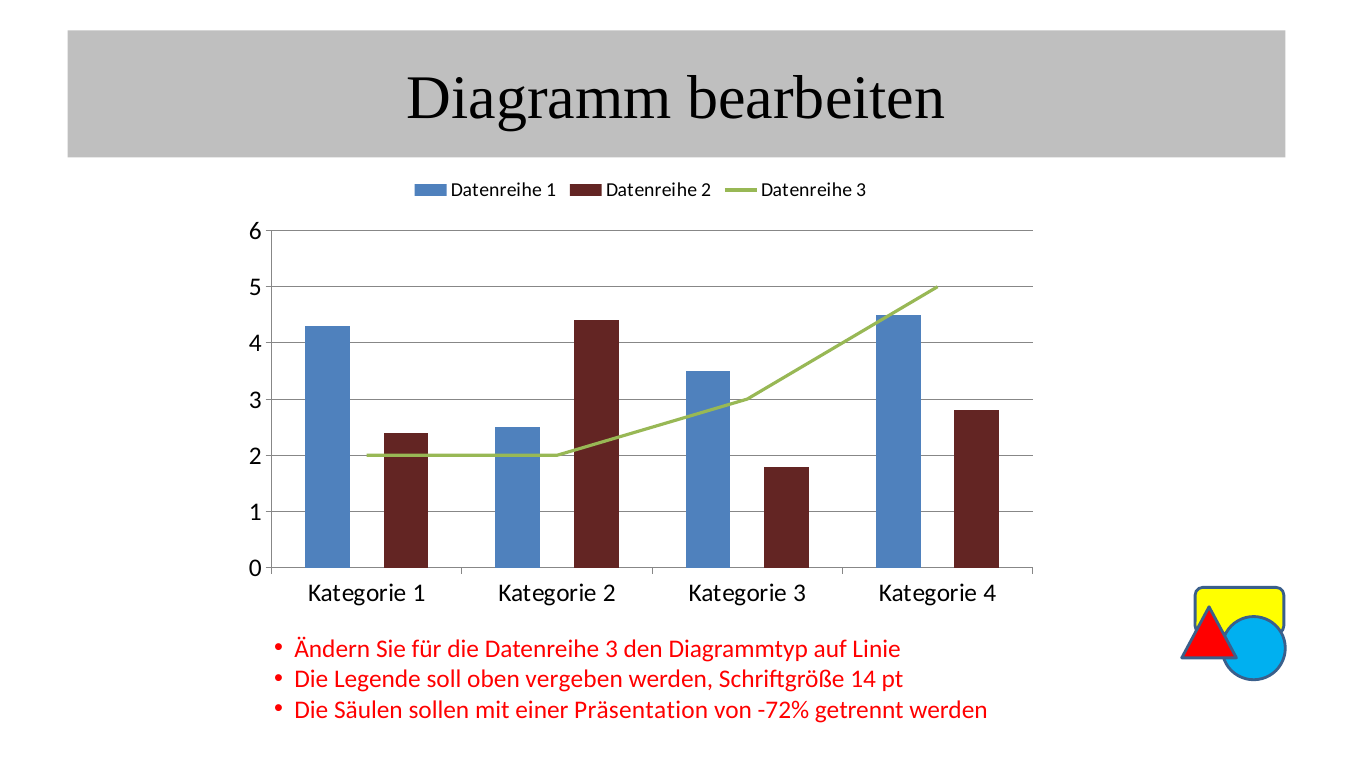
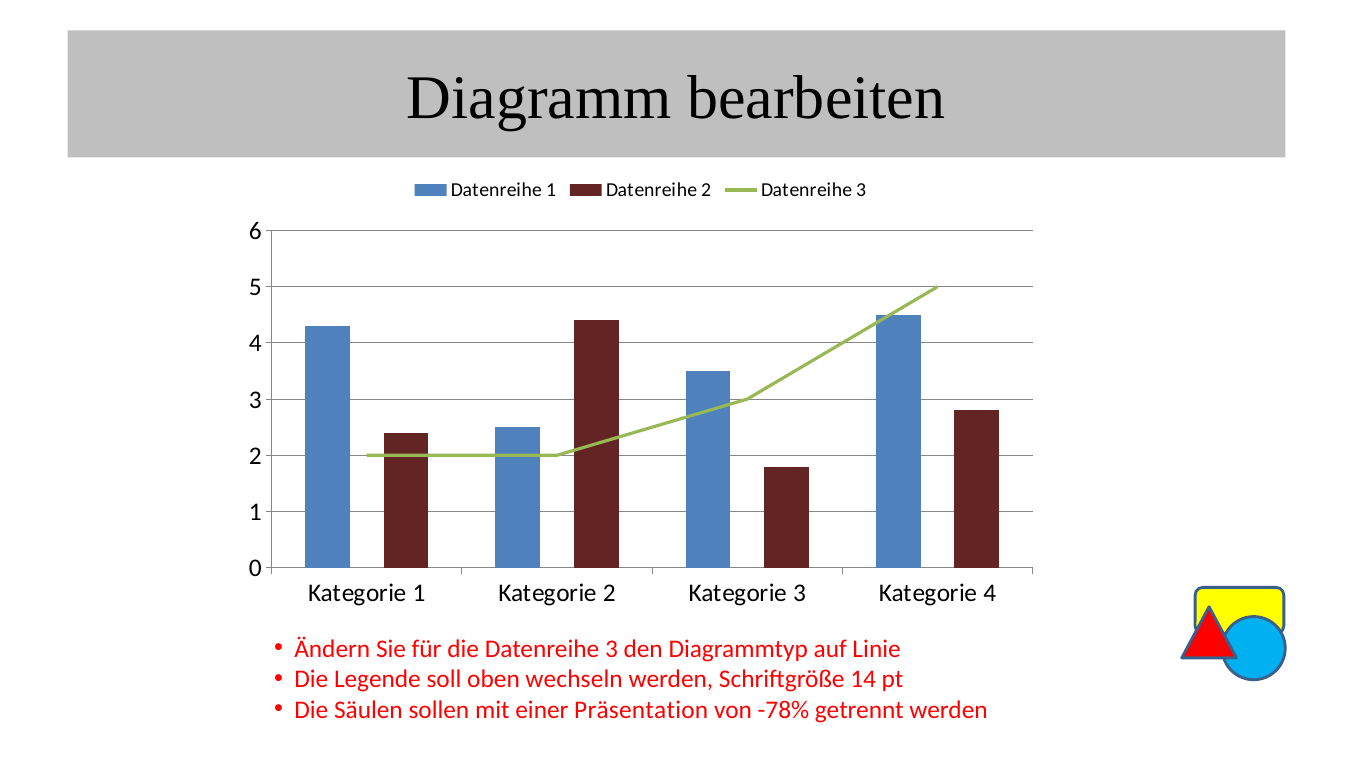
vergeben: vergeben -> wechseln (574, 679)
-72%: -72% -> -78% (783, 710)
